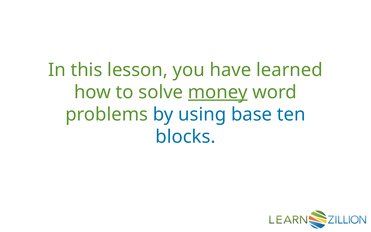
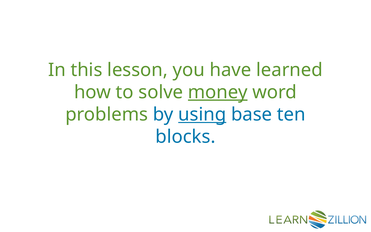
using underline: none -> present (202, 114)
